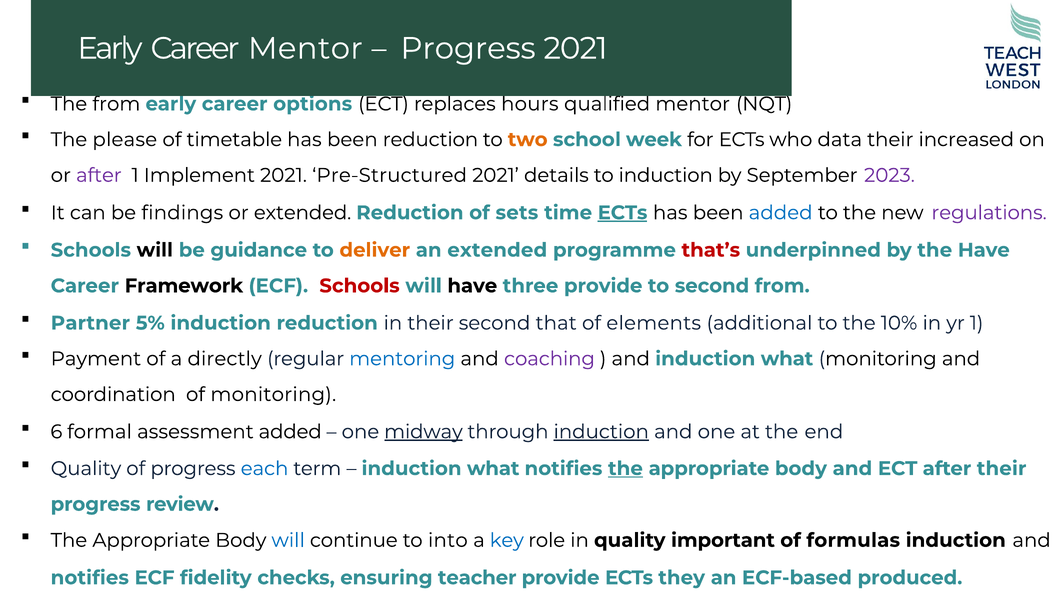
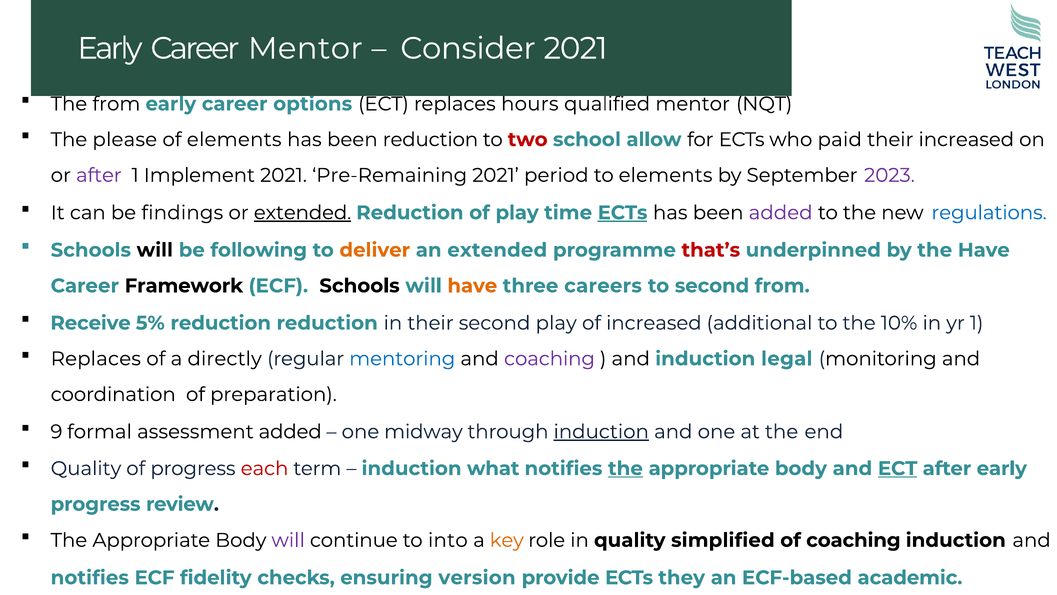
Progress: Progress -> Consider (468, 48)
of timetable: timetable -> elements (234, 139)
two colour: orange -> red (528, 139)
week: week -> allow (654, 139)
data: data -> paid (840, 139)
Pre-Structured: Pre-Structured -> Pre-Remaining (390, 175)
details: details -> period (556, 175)
to induction: induction -> elements (666, 175)
extended underline: none -> present (303, 213)
of sets: sets -> play (517, 213)
added colour: blue -> purple (781, 213)
regulations colour: purple -> blue (989, 213)
guidance: guidance -> following (259, 250)
Schools colour: red -> black (360, 286)
have colour: black -> orange (472, 286)
three provide: provide -> careers (603, 286)
Partner: Partner -> Receive (91, 323)
5% induction: induction -> reduction (221, 323)
second that: that -> play (556, 323)
of elements: elements -> increased (654, 323)
Payment: Payment -> Replaces (96, 358)
and induction what: what -> legal (787, 358)
of monitoring: monitoring -> preparation (273, 394)
6: 6 -> 9 (56, 431)
midway underline: present -> none (423, 431)
each colour: blue -> red (265, 468)
ECT underline: none -> present (898, 468)
after their: their -> early (1002, 468)
will colour: blue -> purple (288, 540)
key colour: blue -> orange (507, 540)
important: important -> simplified (723, 540)
of formulas: formulas -> coaching (853, 540)
teacher: teacher -> version (477, 577)
produced: produced -> academic (910, 577)
